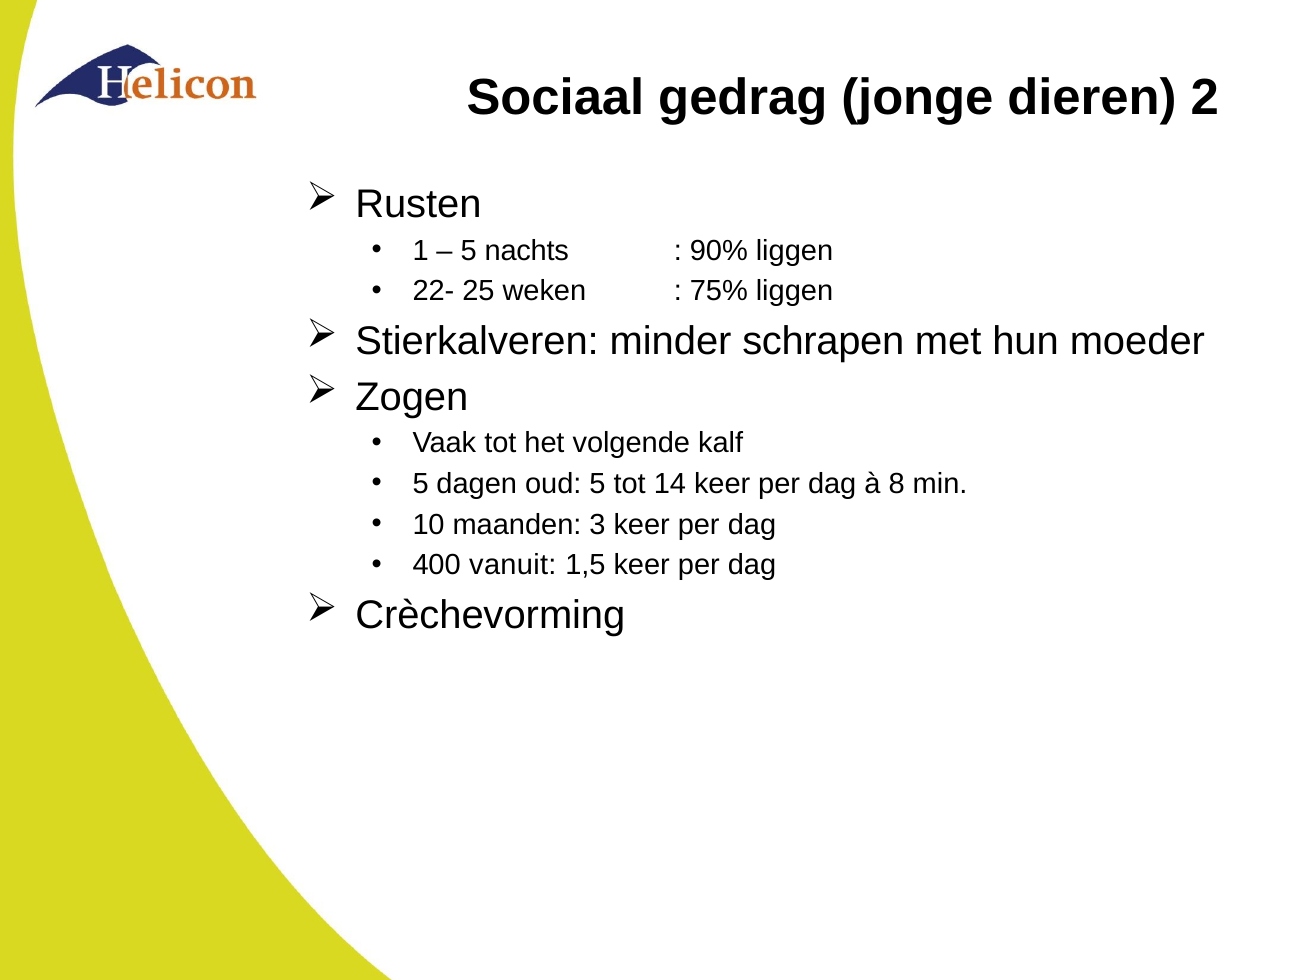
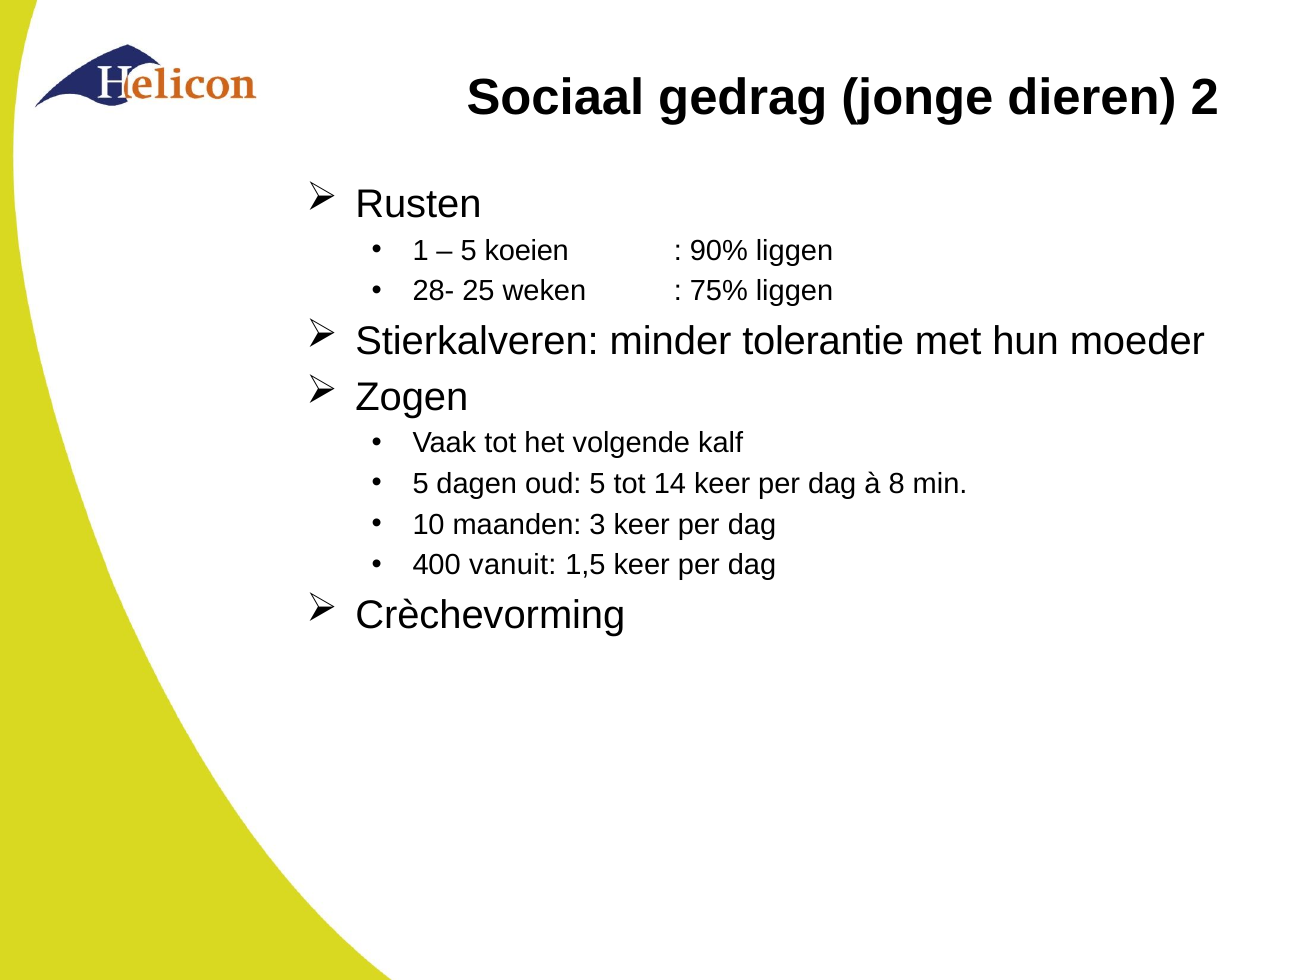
nachts: nachts -> koeien (527, 251)
22-: 22- -> 28- (433, 291)
schrapen: schrapen -> tolerantie (823, 341)
